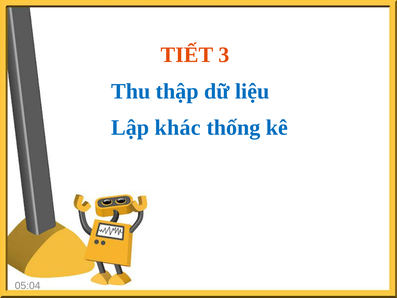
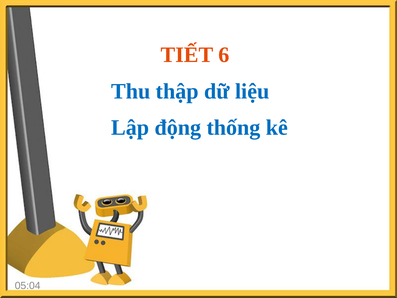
3: 3 -> 6 (224, 55)
khác: khác -> động (178, 128)
